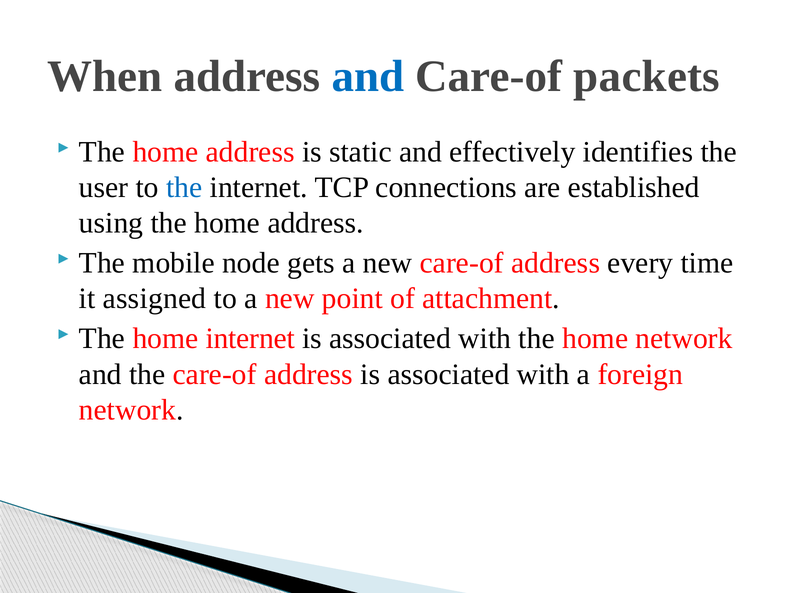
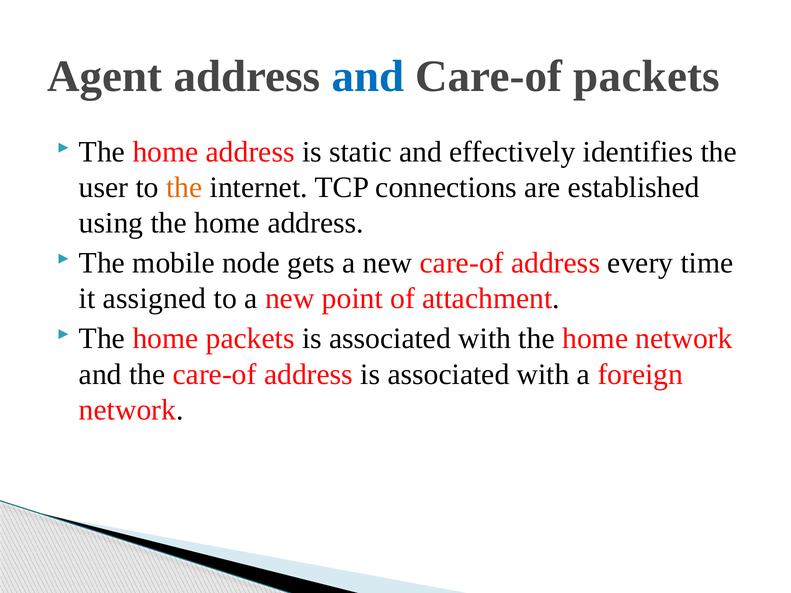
When: When -> Agent (105, 76)
the colour: blue -> orange (184, 188)
home internet: internet -> packets (250, 339)
